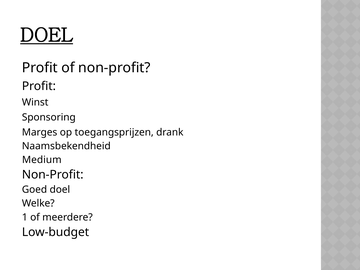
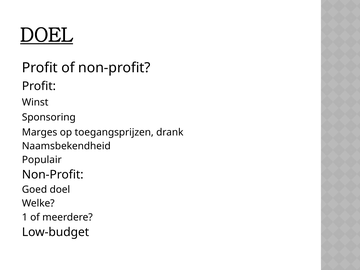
Medium: Medium -> Populair (42, 160)
